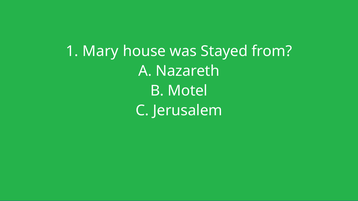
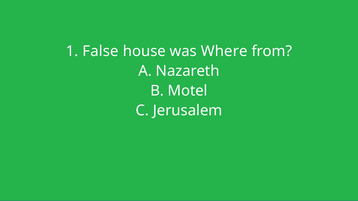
Mary: Mary -> False (101, 51)
Stayed: Stayed -> Where (224, 51)
